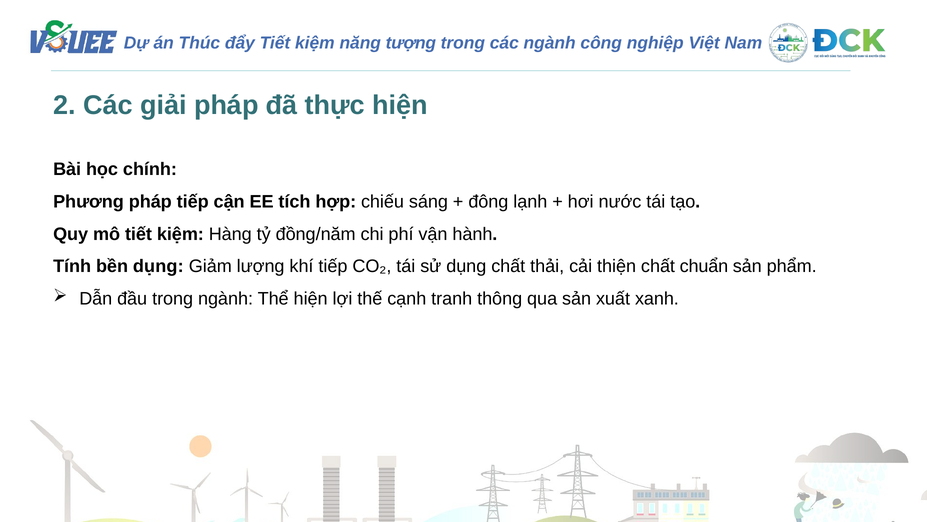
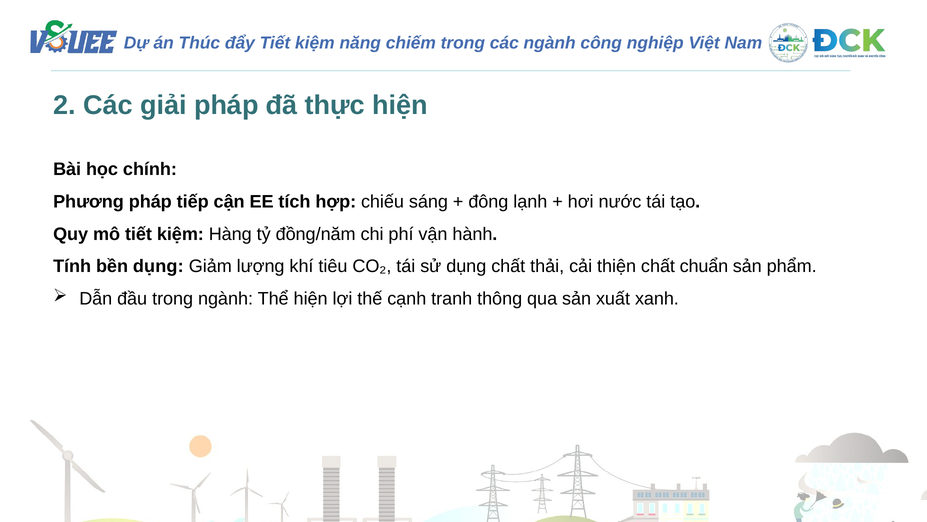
tượng: tượng -> chiếm (411, 43)
khí tiếp: tiếp -> tiêu (333, 266)
